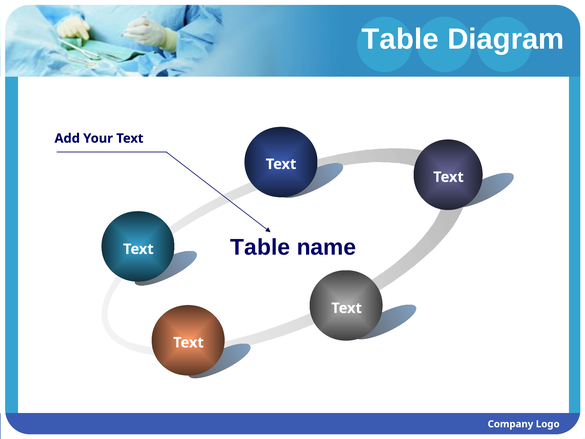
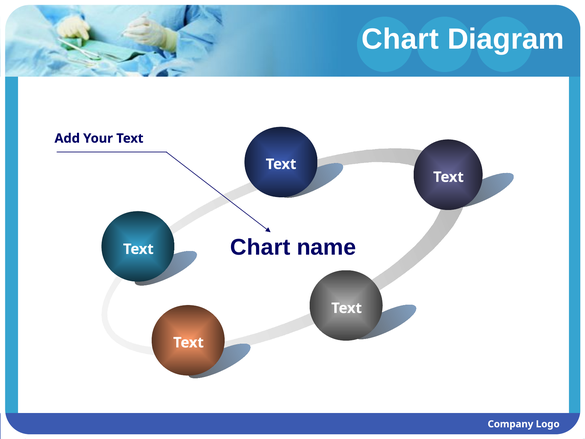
Table: Table -> Chart (400, 39)
Table: Table -> Chart (260, 247)
